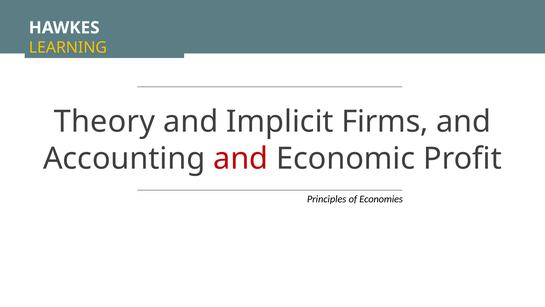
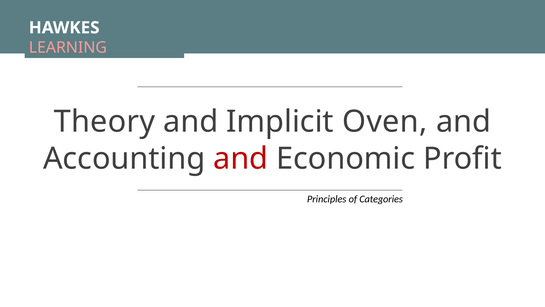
LEARNING colour: yellow -> pink (68, 47)
Firms: Firms -> Oven (385, 122)
Economies: Economies -> Categories (381, 199)
